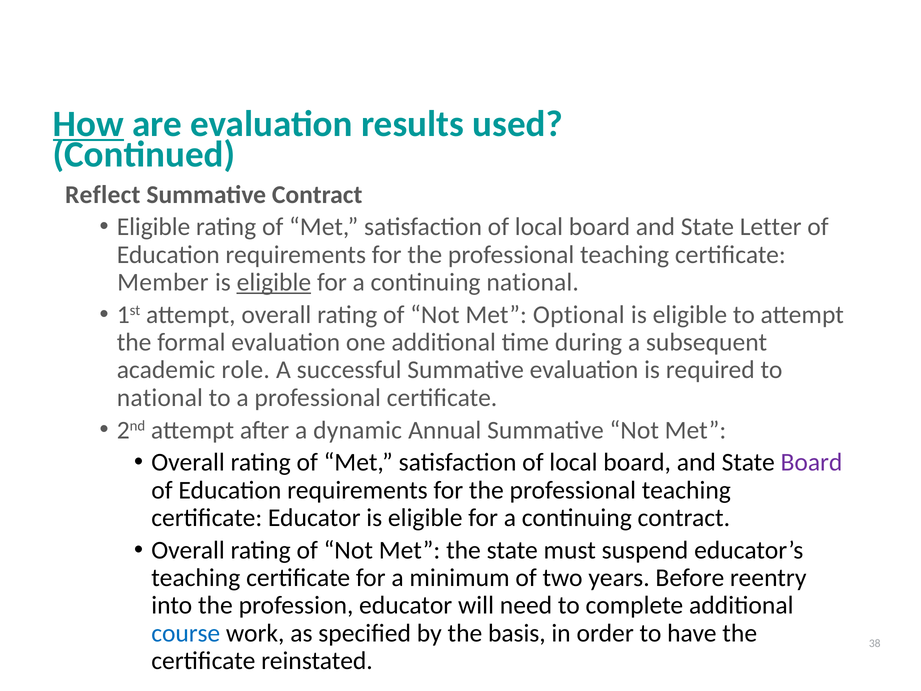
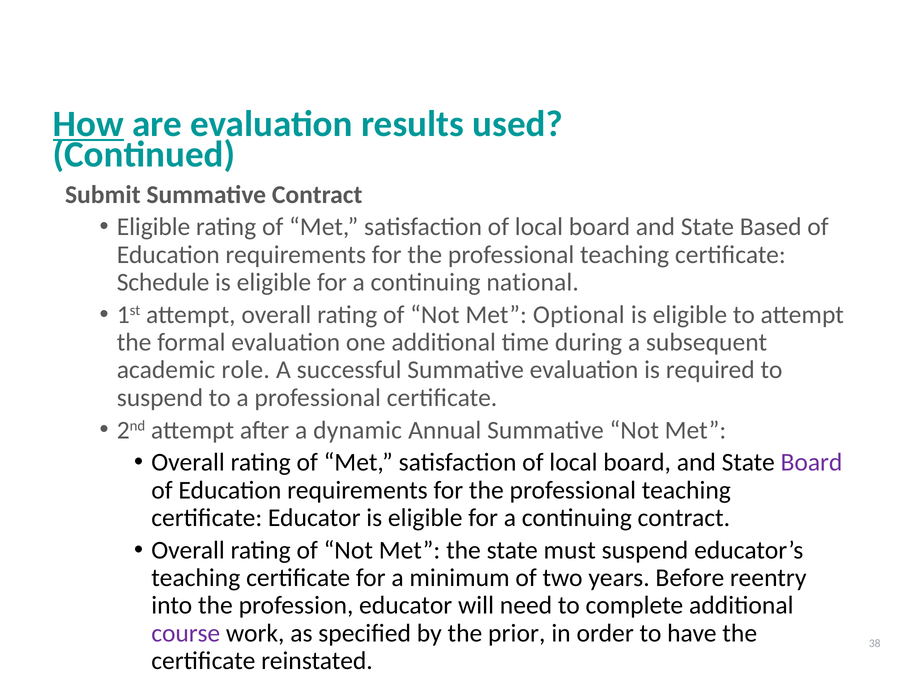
Reflect: Reflect -> Submit (103, 194)
Letter: Letter -> Based (771, 227)
Member: Member -> Schedule (163, 282)
eligible underline: present -> none (274, 282)
national: national -> suspend (160, 397)
course colour: blue -> purple (186, 633)
basis: basis -> prior (517, 633)
